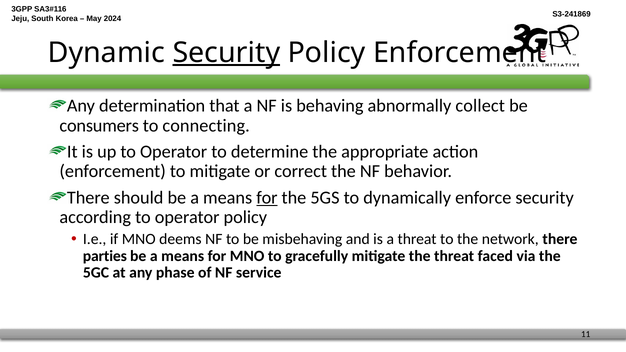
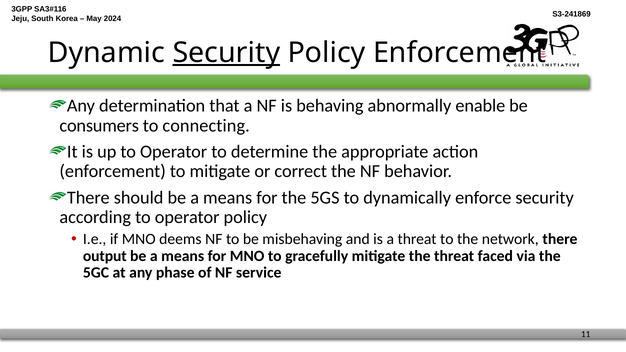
collect: collect -> enable (480, 106)
for underline: present -> none (267, 198)
parties: parties -> output (105, 256)
